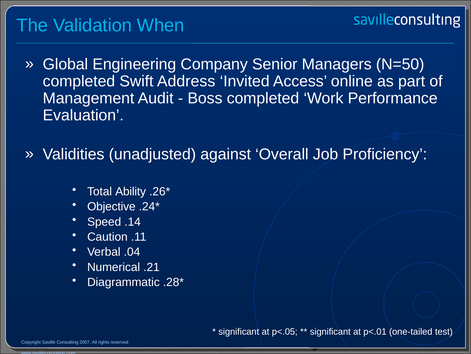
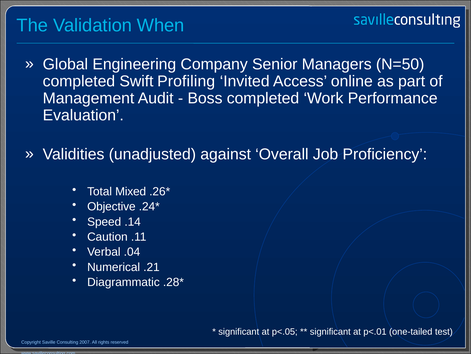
Address: Address -> Profiling (186, 81)
Ability: Ability -> Mixed (131, 191)
